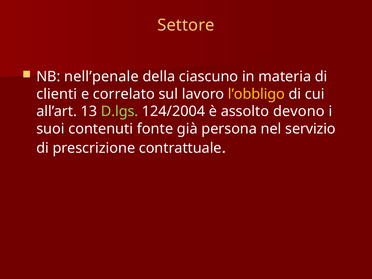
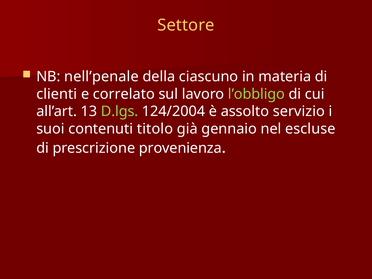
l’obbligo colour: yellow -> light green (256, 94)
devono: devono -> servizio (299, 111)
fonte: fonte -> titolo (155, 129)
persona: persona -> gennaio (229, 129)
servizio: servizio -> escluse (310, 129)
contrattuale: contrattuale -> provenienza (180, 148)
